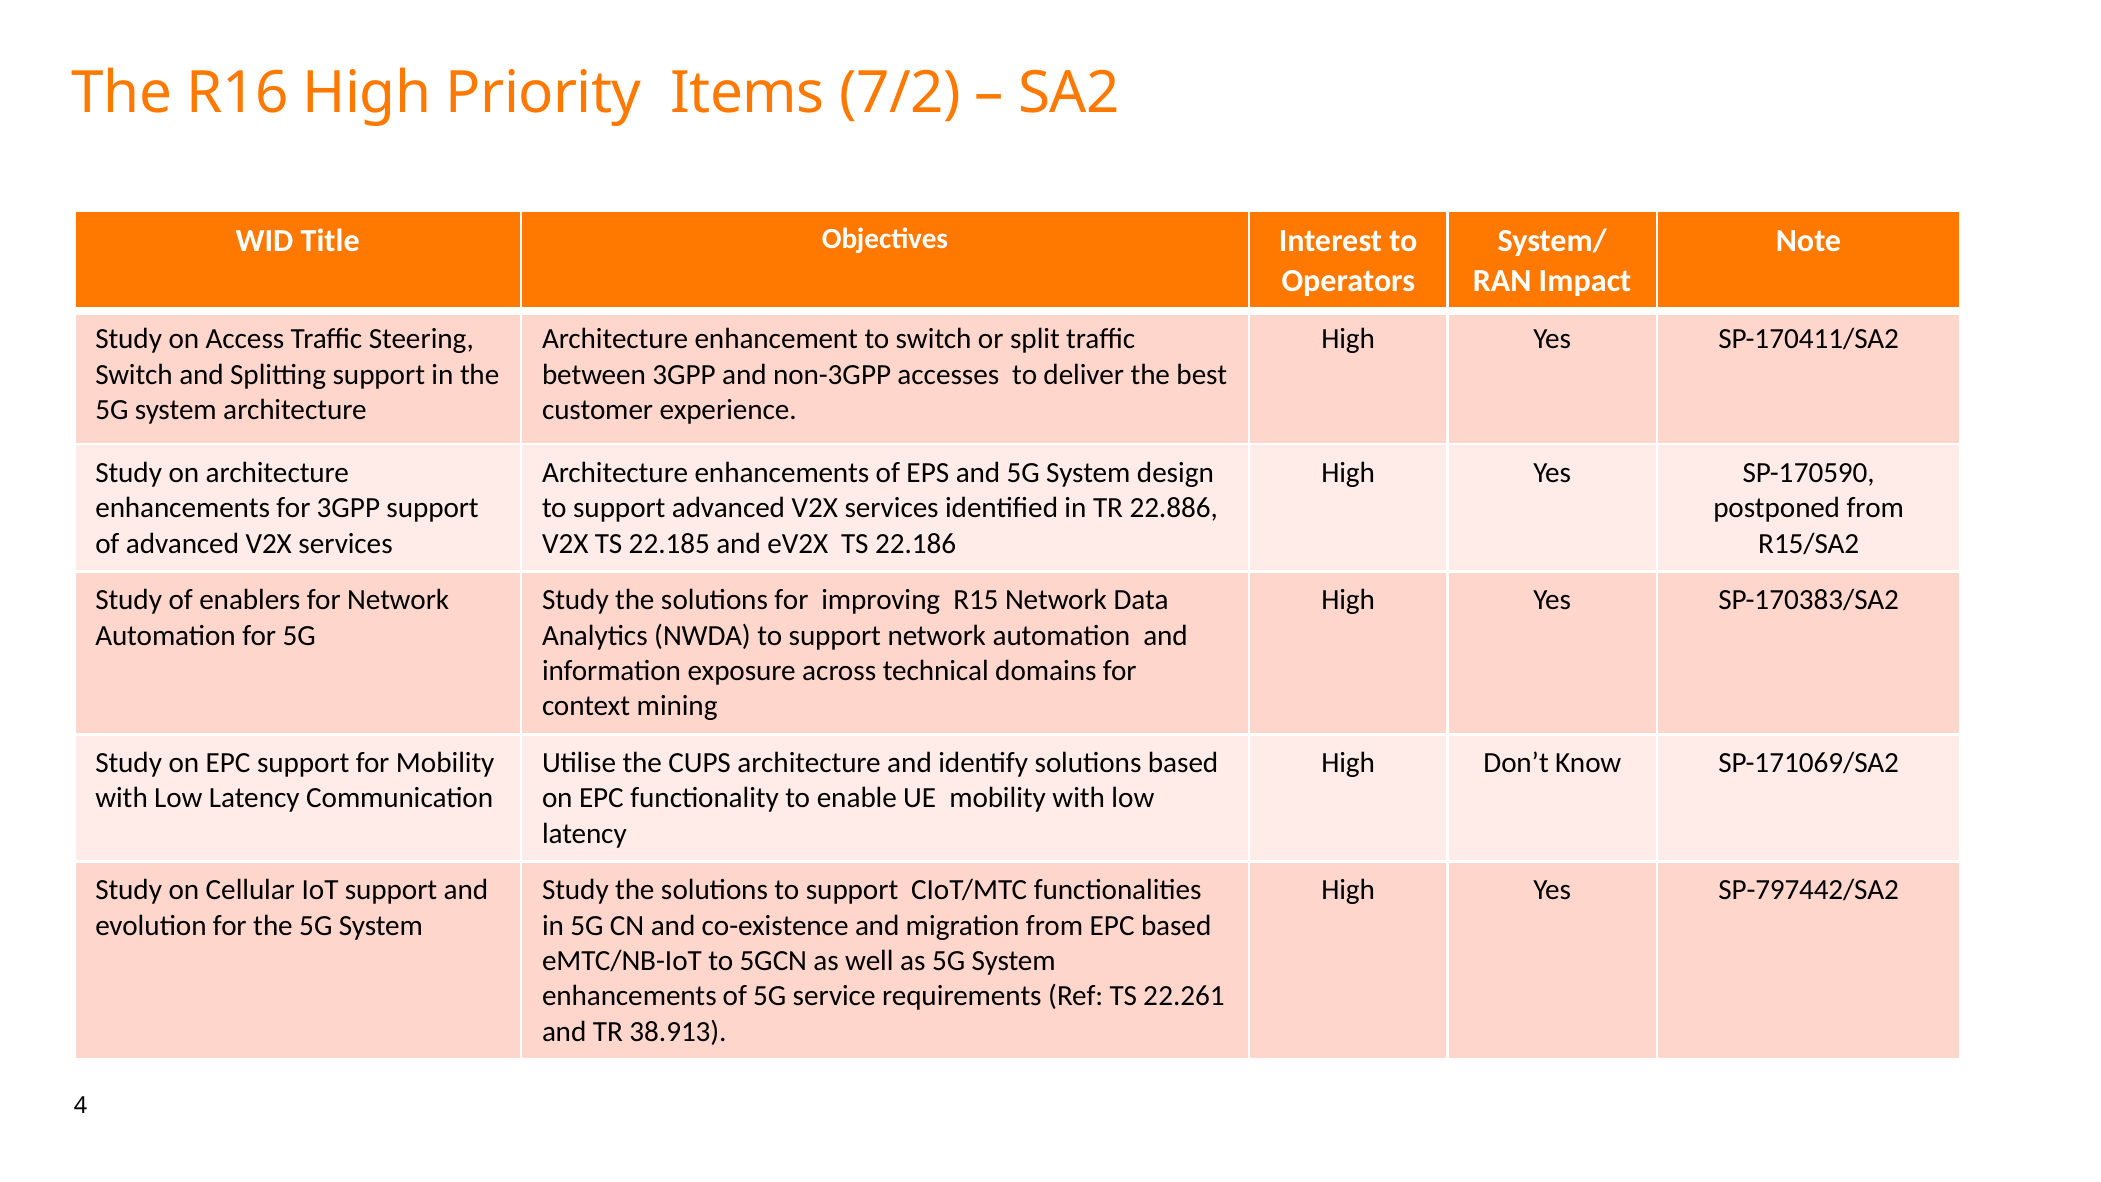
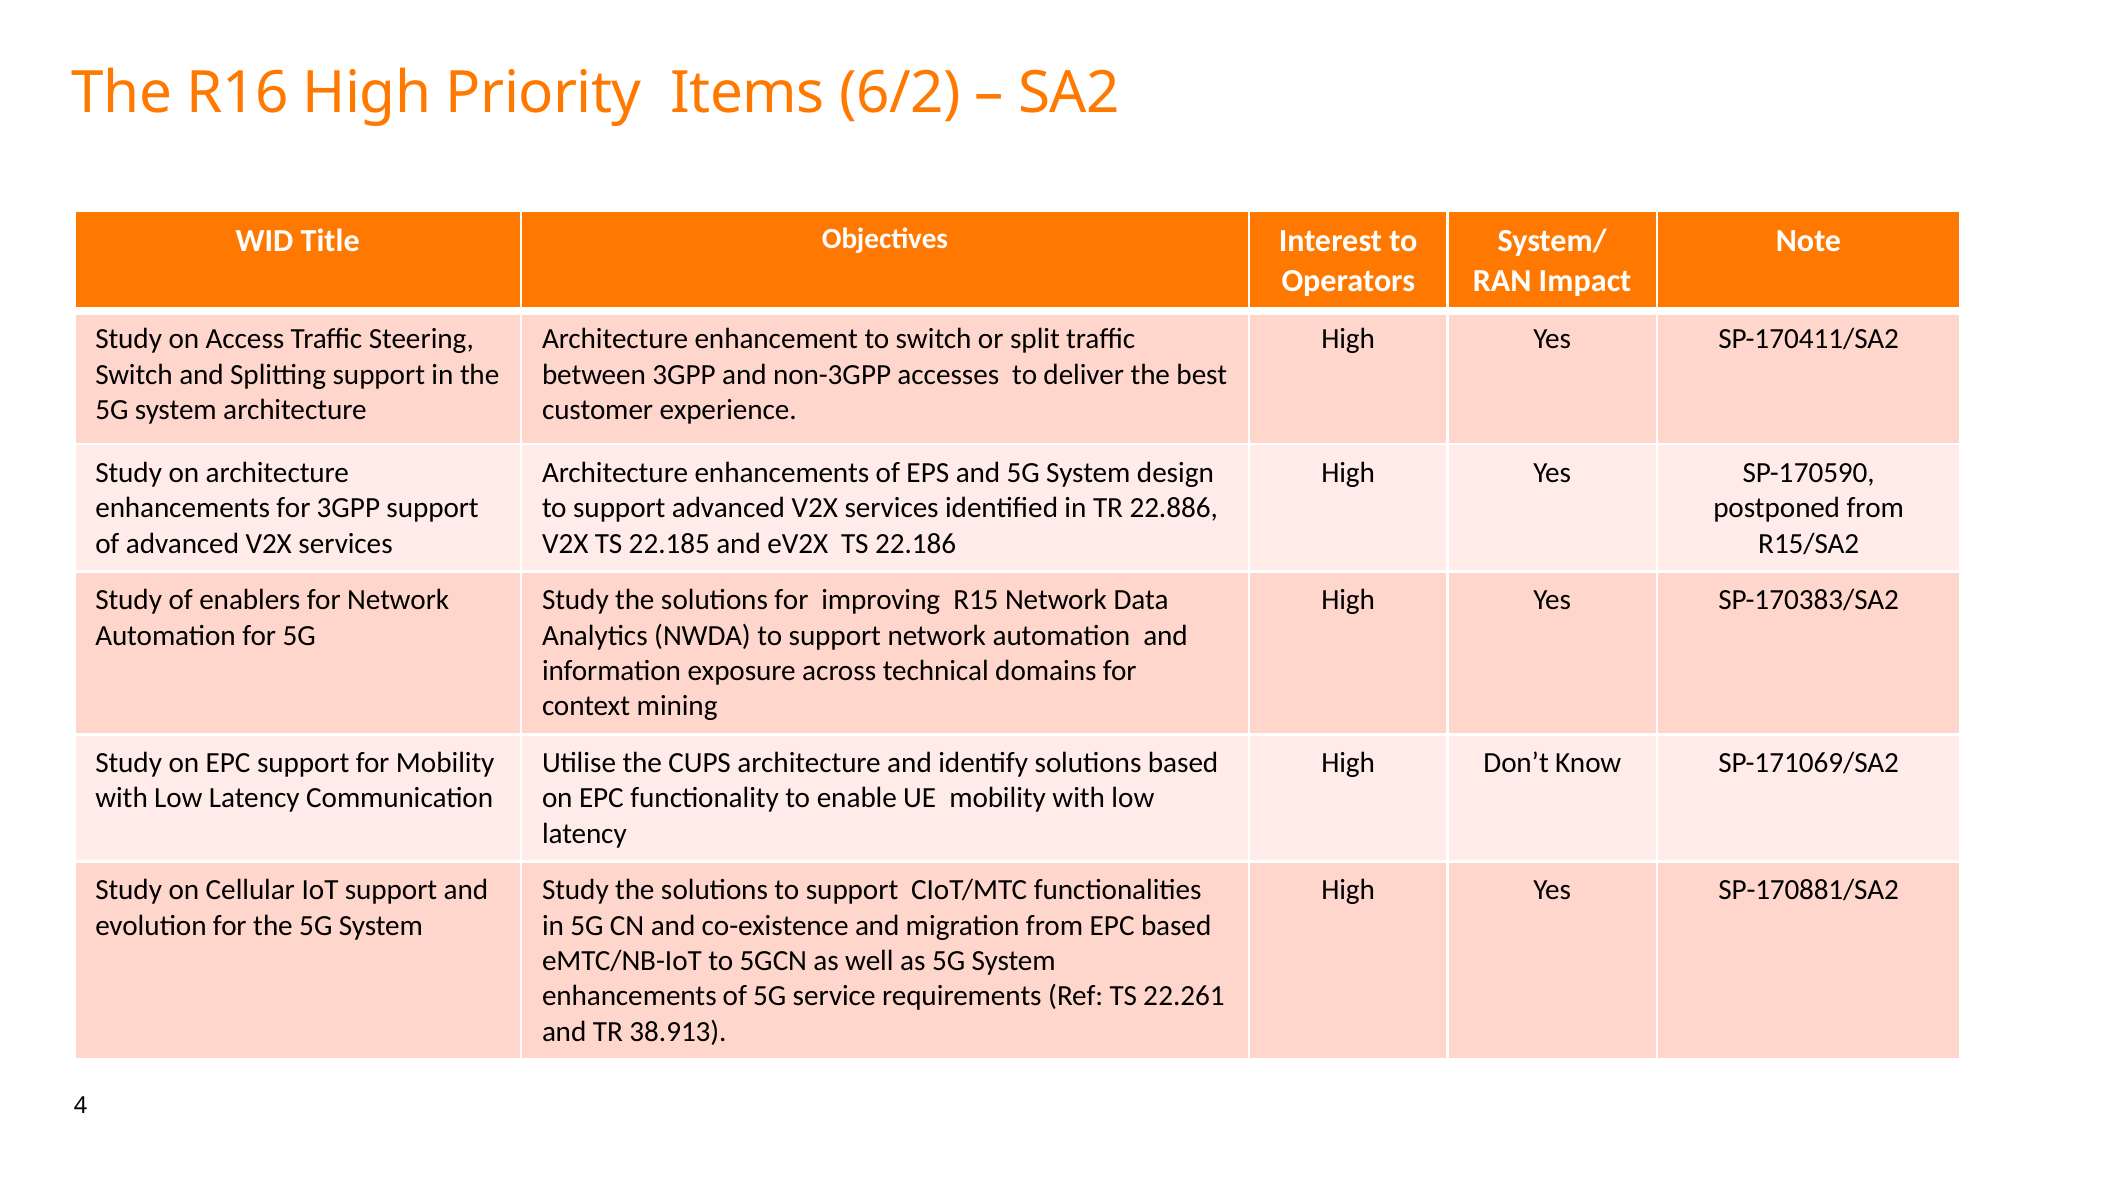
7/2: 7/2 -> 6/2 (900, 93)
SP-797442/SA2: SP-797442/SA2 -> SP-170881/SA2 (1809, 890)
